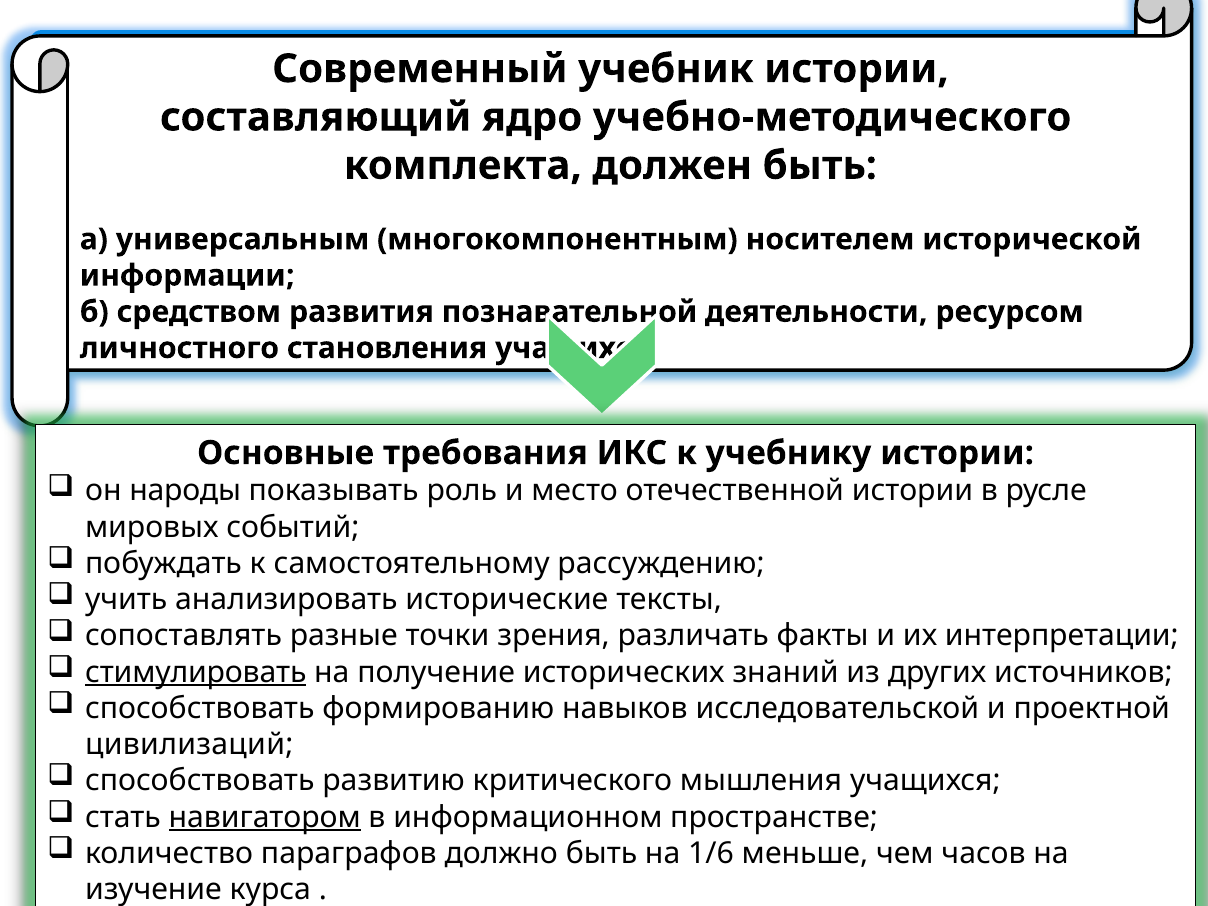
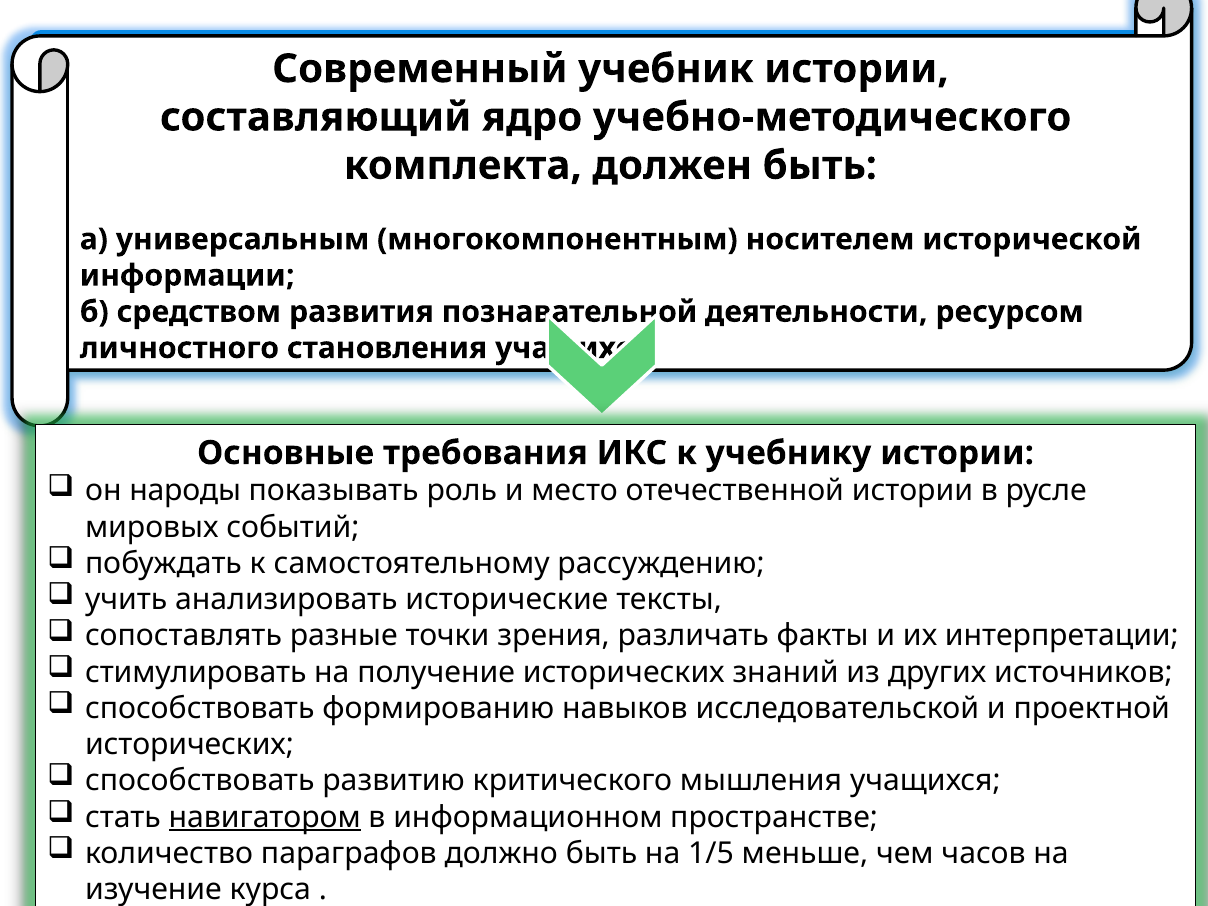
стимулировать underline: present -> none (196, 672)
цивилизаций: цивилизаций -> исторических (189, 745)
1/6: 1/6 -> 1/5 (711, 853)
